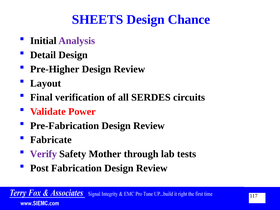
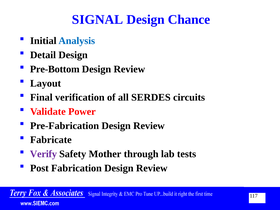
SHEETS: SHEETS -> SIGNAL (98, 20)
Analysis colour: purple -> blue (77, 41)
Pre-Higher: Pre-Higher -> Pre-Bottom (55, 69)
